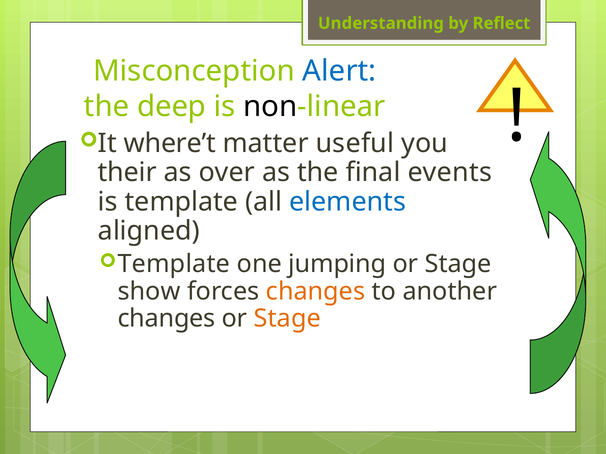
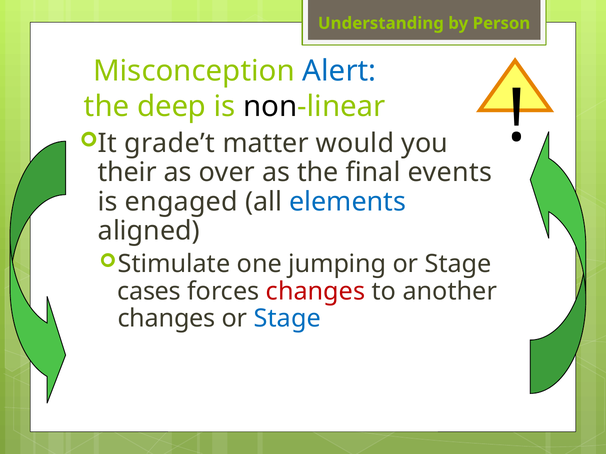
Reflect: Reflect -> Person (501, 23)
where’t: where’t -> grade’t (170, 144)
useful: useful -> would (355, 144)
is template: template -> engaged (181, 202)
Template: Template -> Stimulate (174, 264)
show: show -> cases (149, 292)
changes colour: orange -> red (316, 292)
Stage colour: orange -> blue (287, 319)
